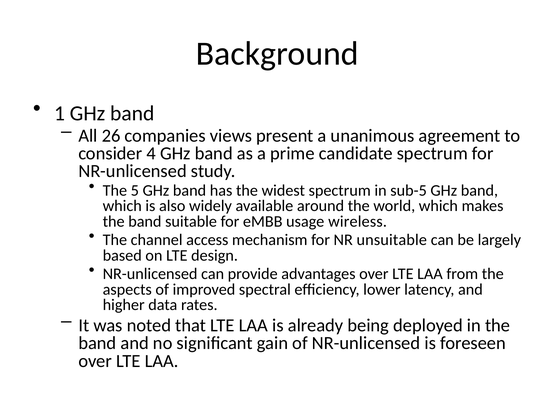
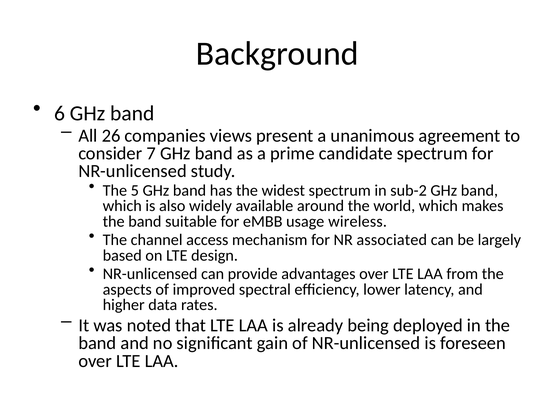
1: 1 -> 6 (60, 114)
4: 4 -> 7 (151, 154)
sub-5: sub-5 -> sub-2 (409, 191)
unsuitable: unsuitable -> associated (392, 240)
